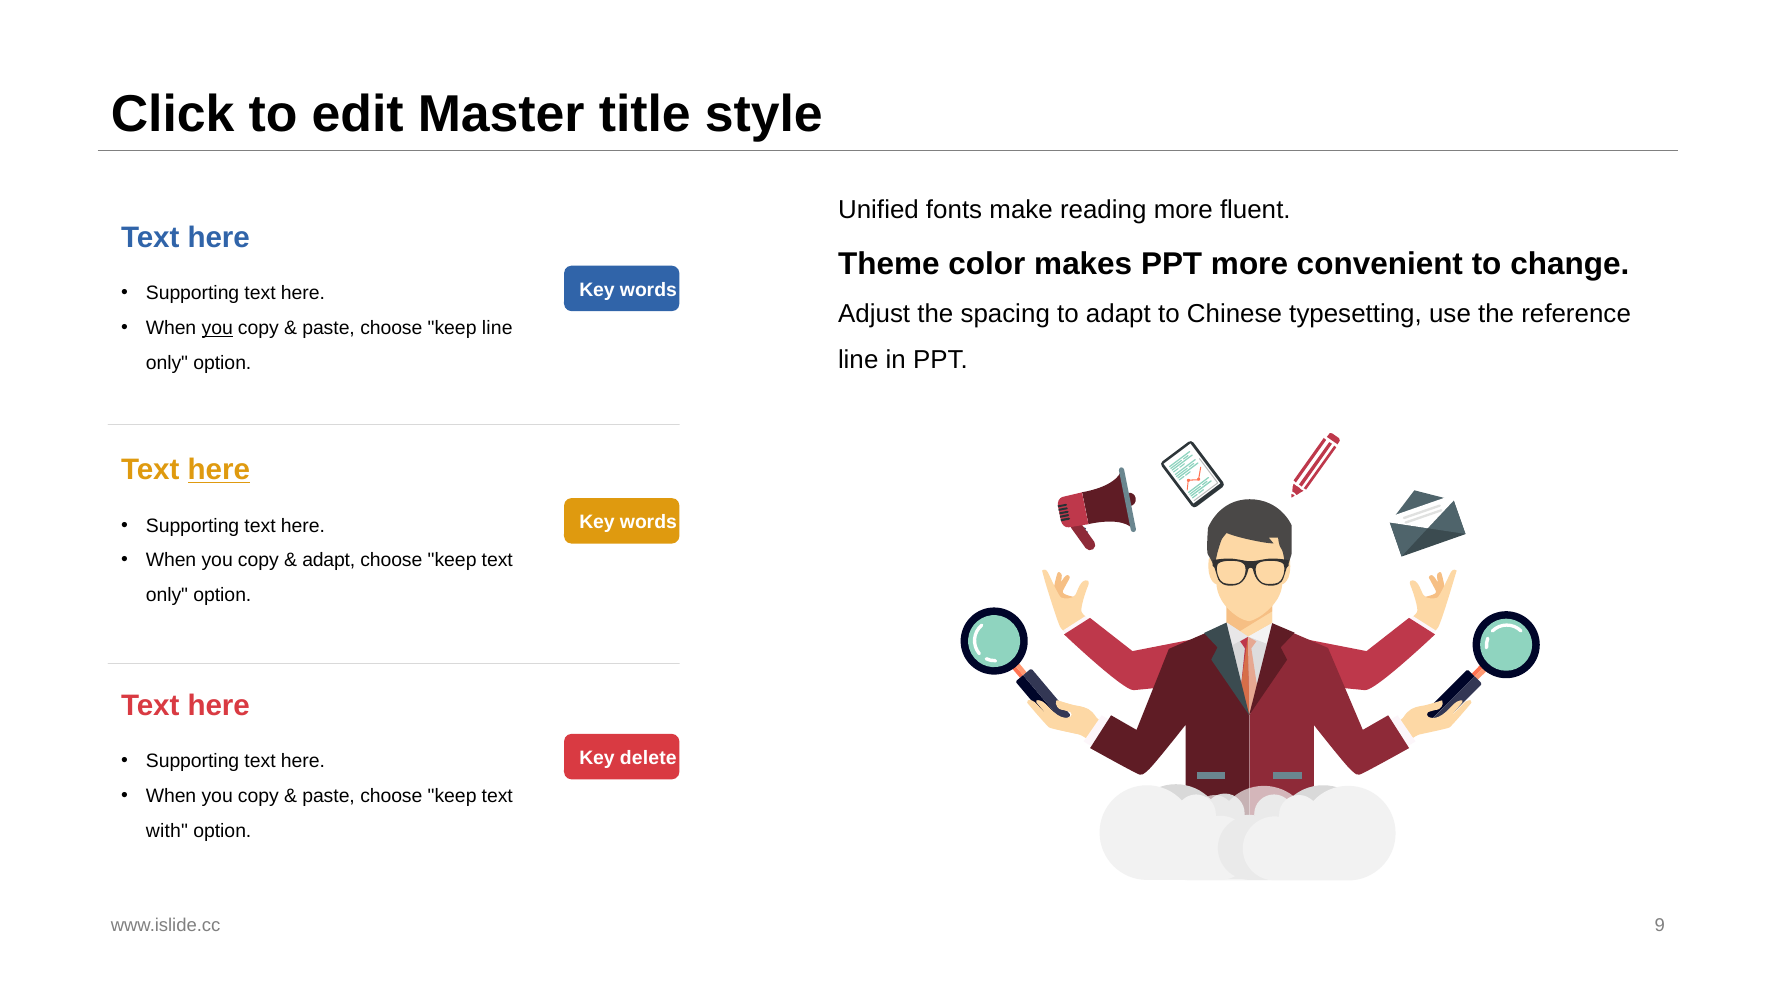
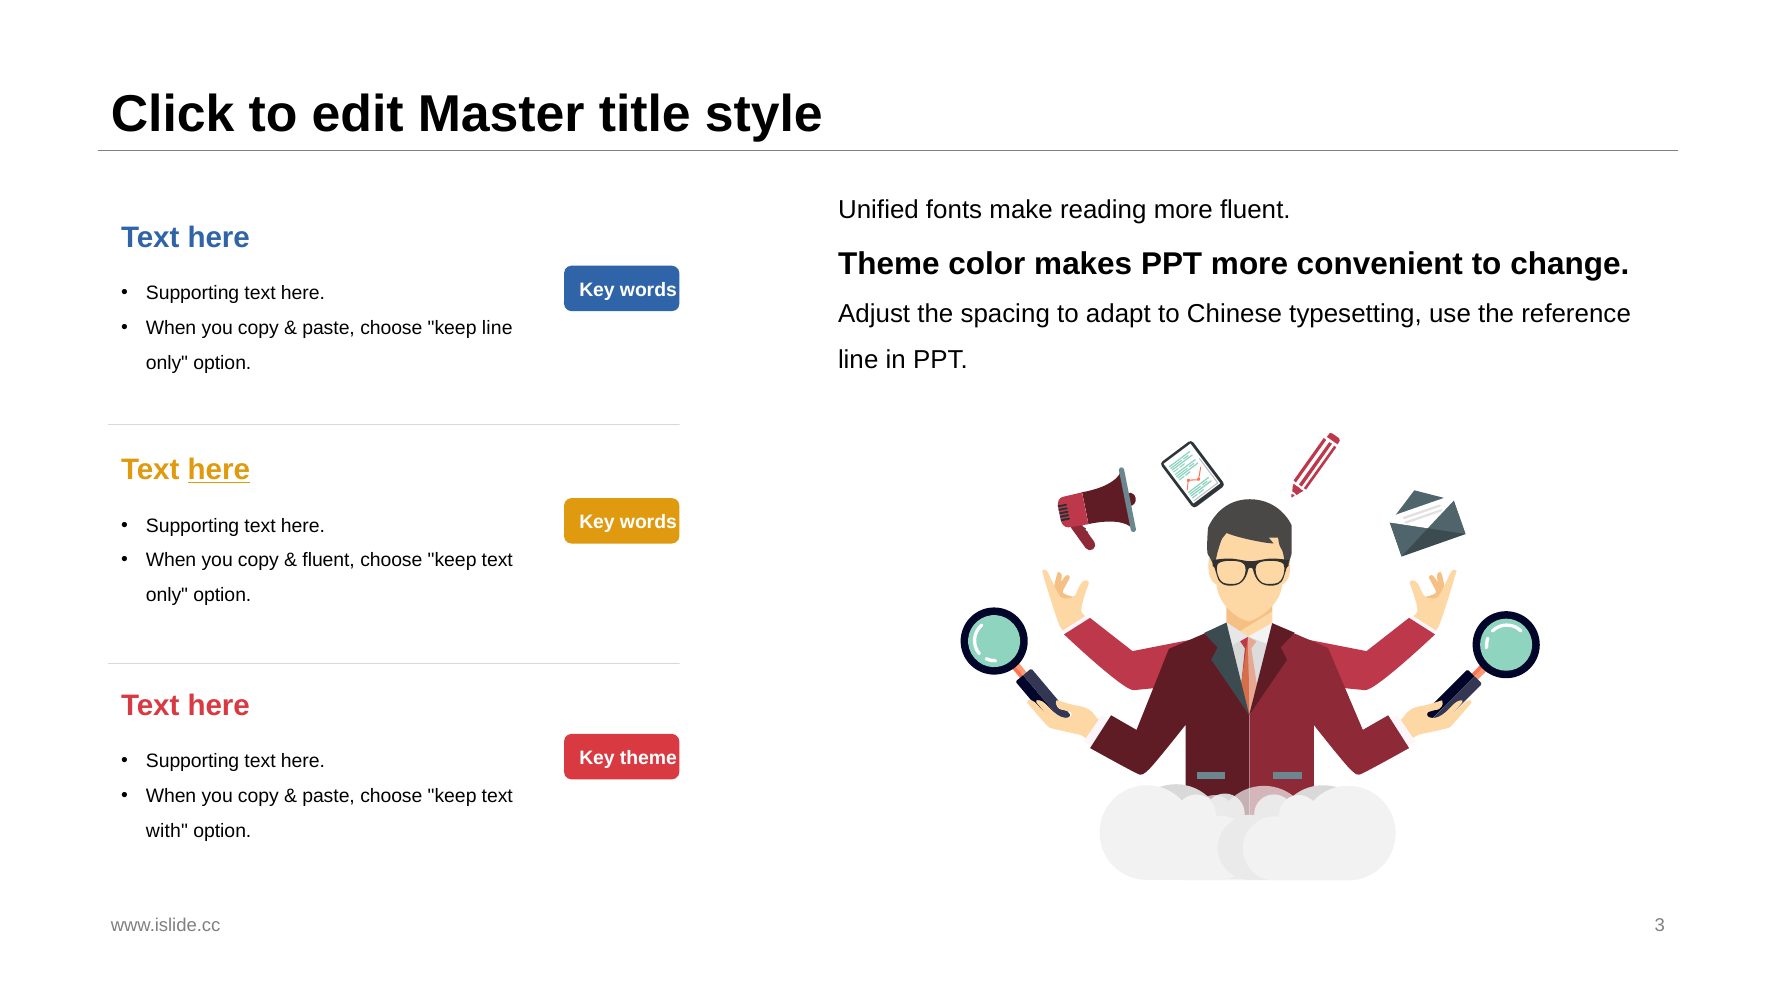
you underline: present -> none (217, 328)
adapt: adapt -> fluent (329, 561)
Key delete: delete -> theme (648, 758)
9: 9 -> 3 (1660, 925)
